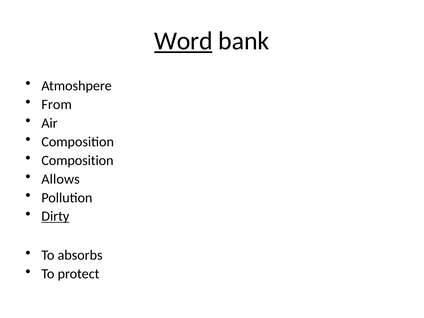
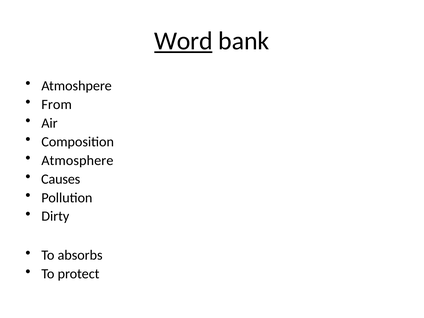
Composition: Composition -> Atmosphere (77, 160)
Allows: Allows -> Causes (61, 179)
Dirty underline: present -> none (55, 216)
